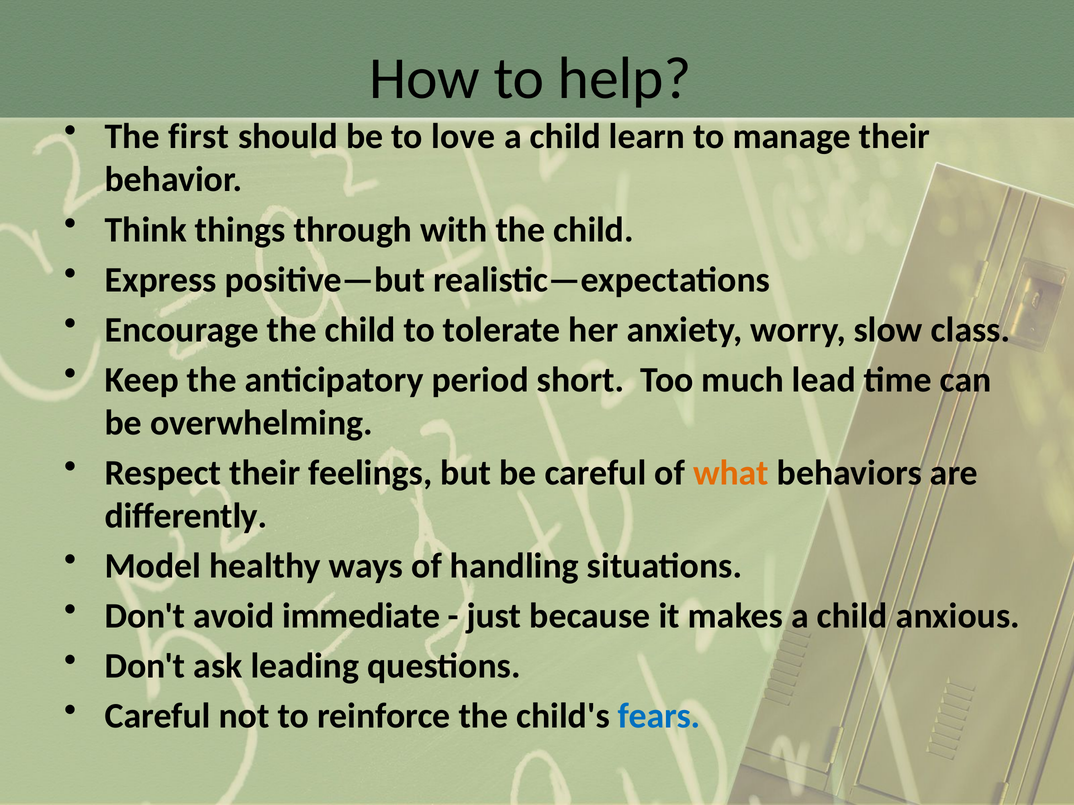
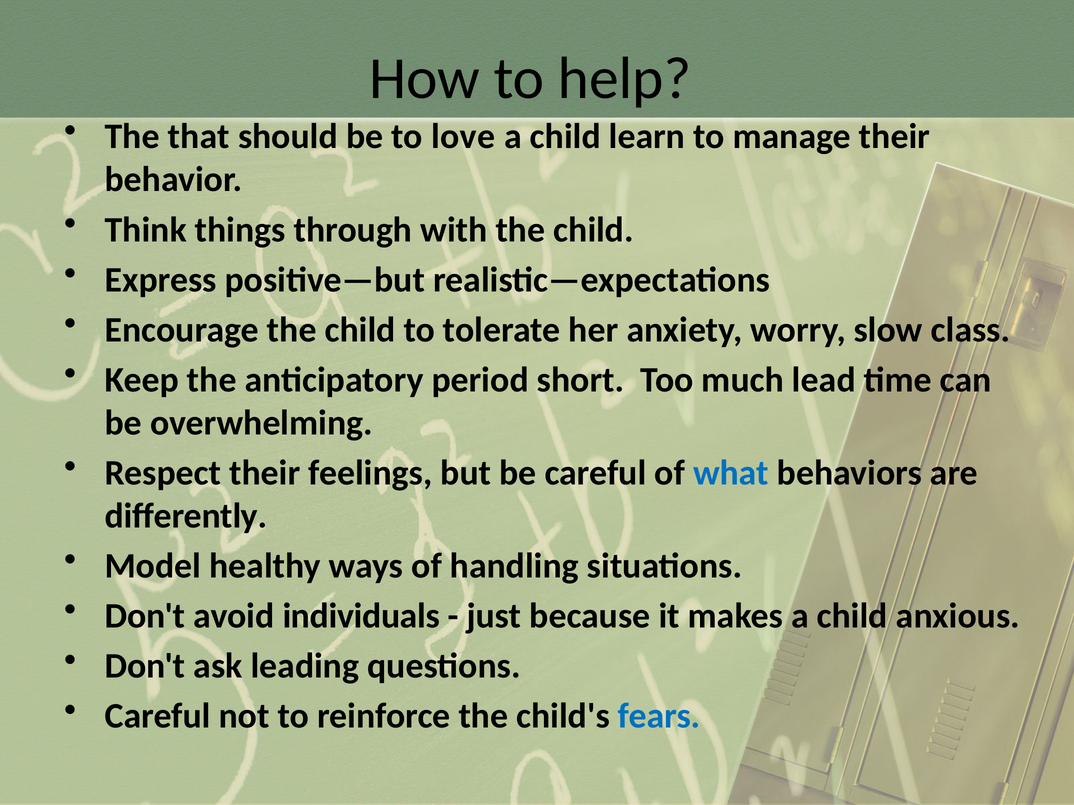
first: first -> that (199, 137)
what colour: orange -> blue (731, 473)
immediate: immediate -> individuals (361, 616)
